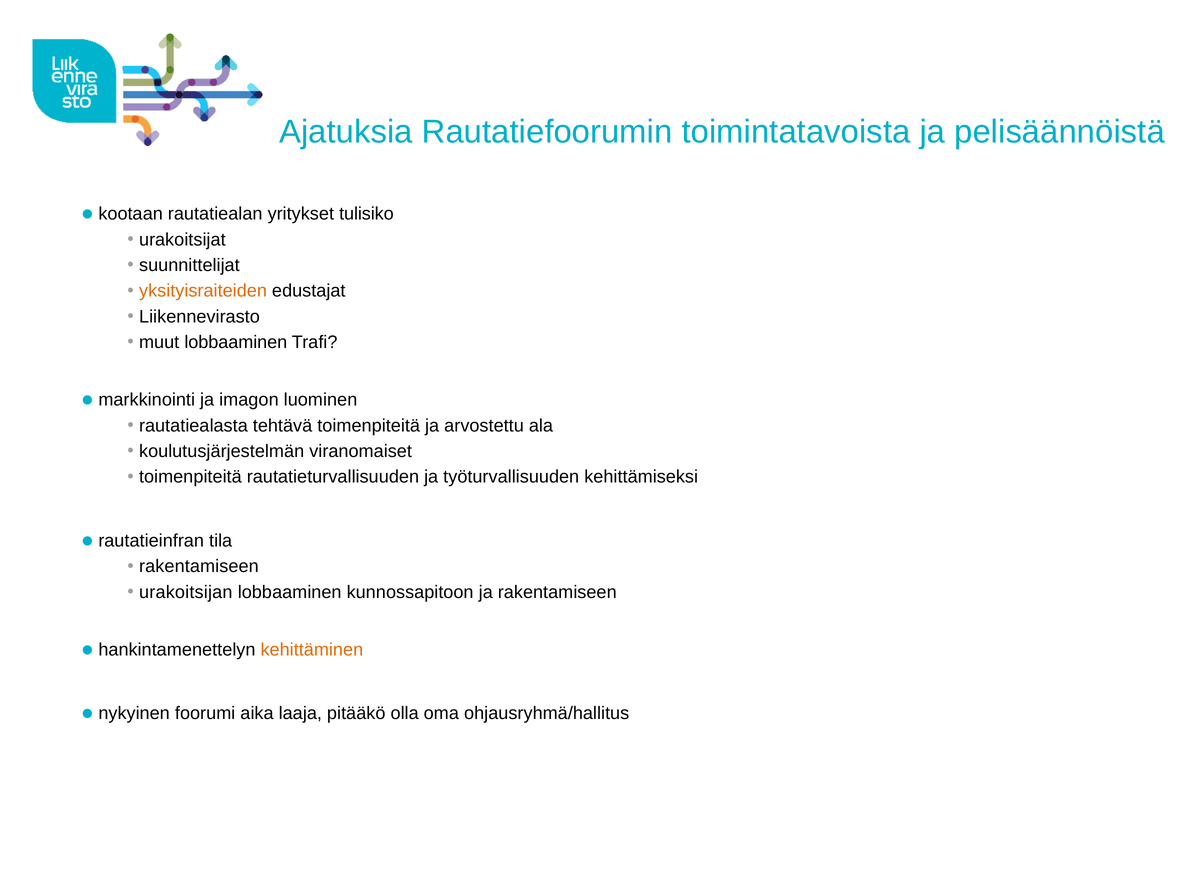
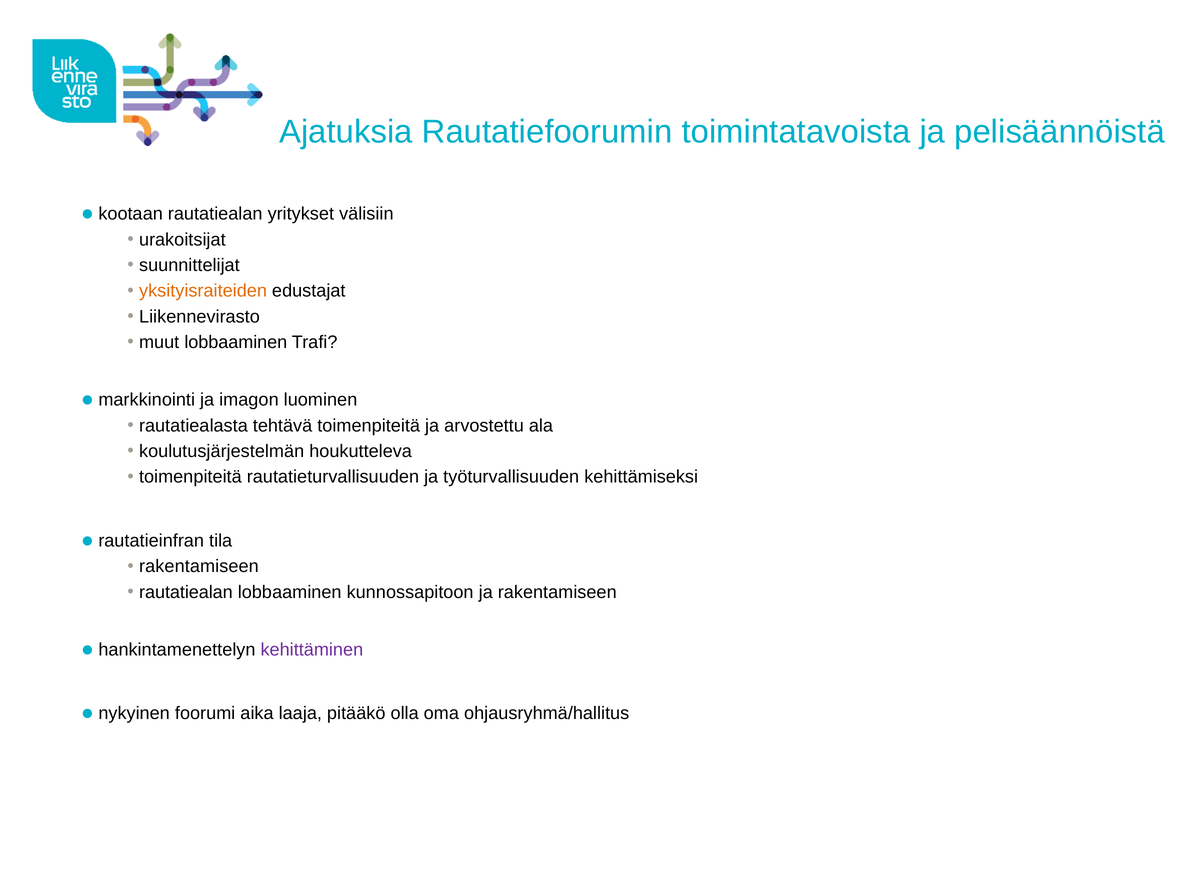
tulisiko: tulisiko -> välisiin (366, 214)
viranomaiset: viranomaiset -> houkutteleva (361, 451)
urakoitsijan: urakoitsijan -> rautatiealan (186, 592)
kehittäminen colour: orange -> purple (312, 650)
